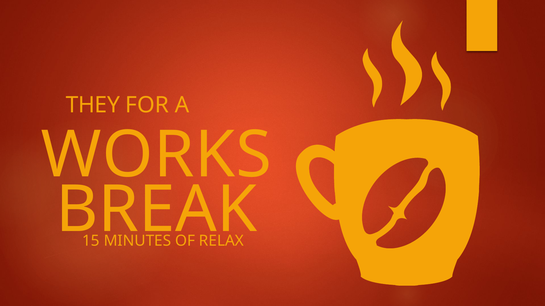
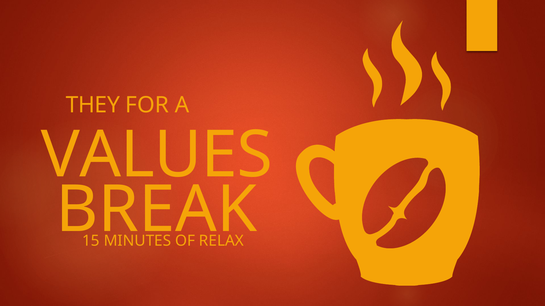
WORKS: WORKS -> VALUES (157, 155)
